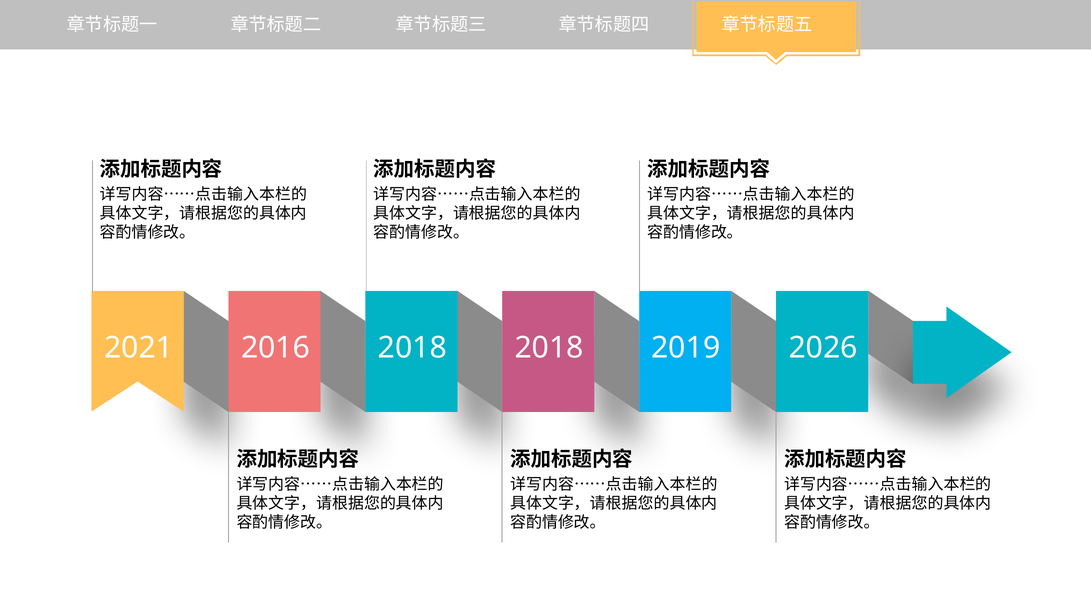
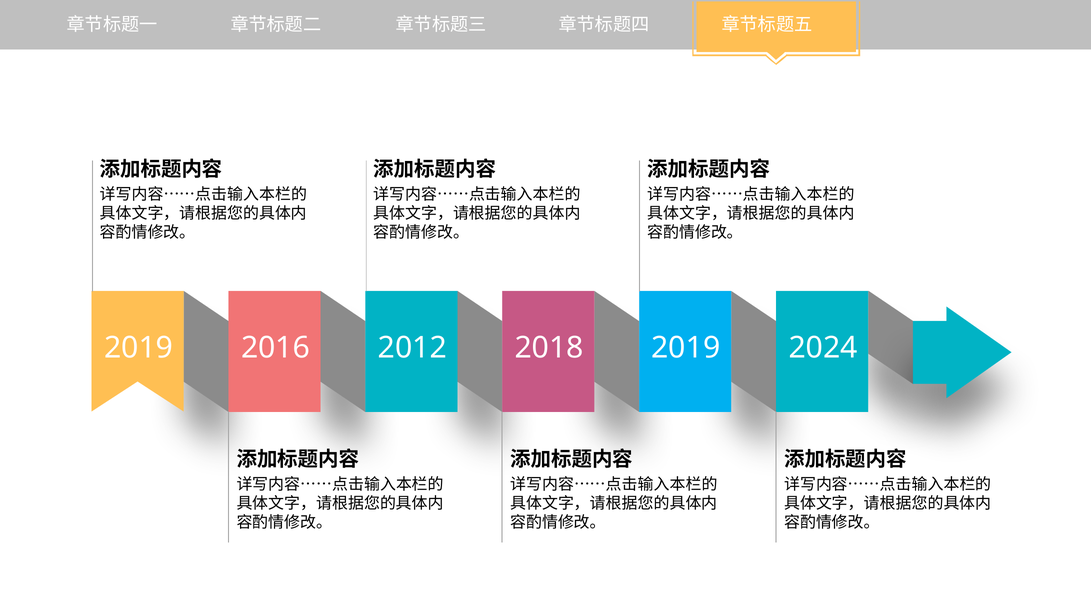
2021: 2021 -> 2019 (139, 348)
2016 2018: 2018 -> 2012 (412, 348)
2026: 2026 -> 2024 (823, 348)
